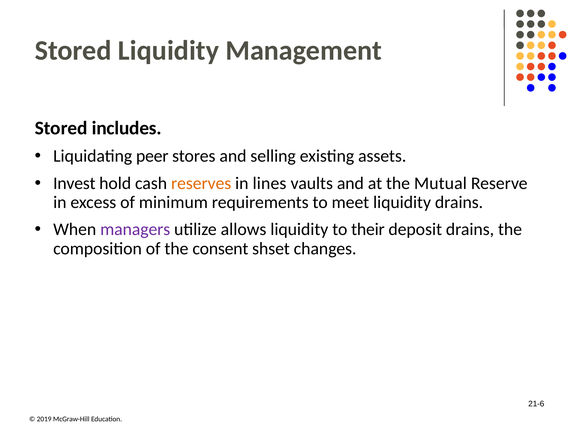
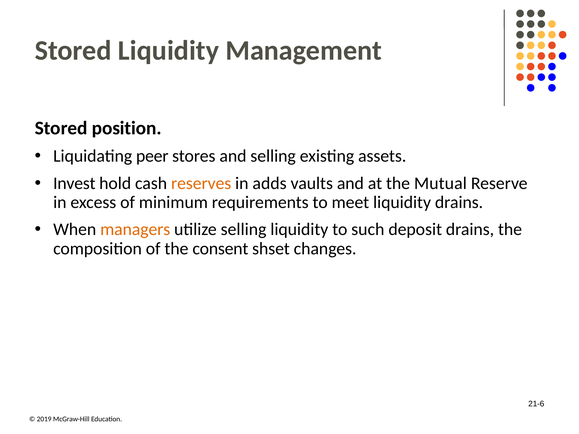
includes: includes -> position (127, 128)
lines: lines -> adds (270, 183)
managers colour: purple -> orange (135, 230)
utilize allows: allows -> selling (244, 230)
their: their -> such (368, 230)
